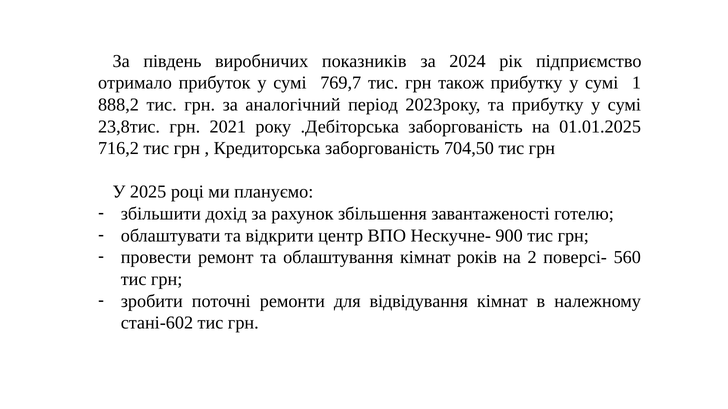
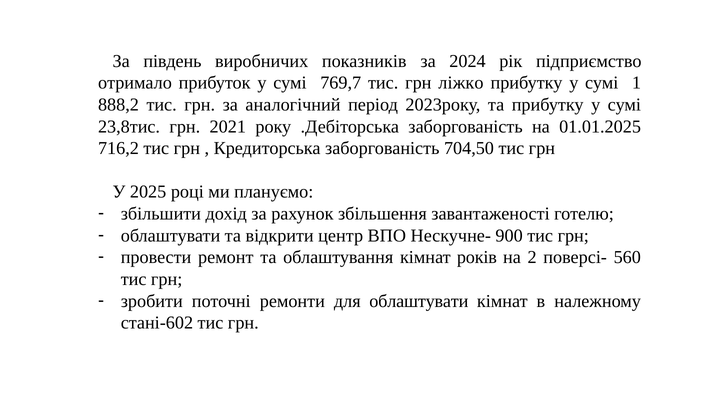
також: також -> ліжко (461, 83)
для відвідування: відвідування -> облаштувати (419, 301)
